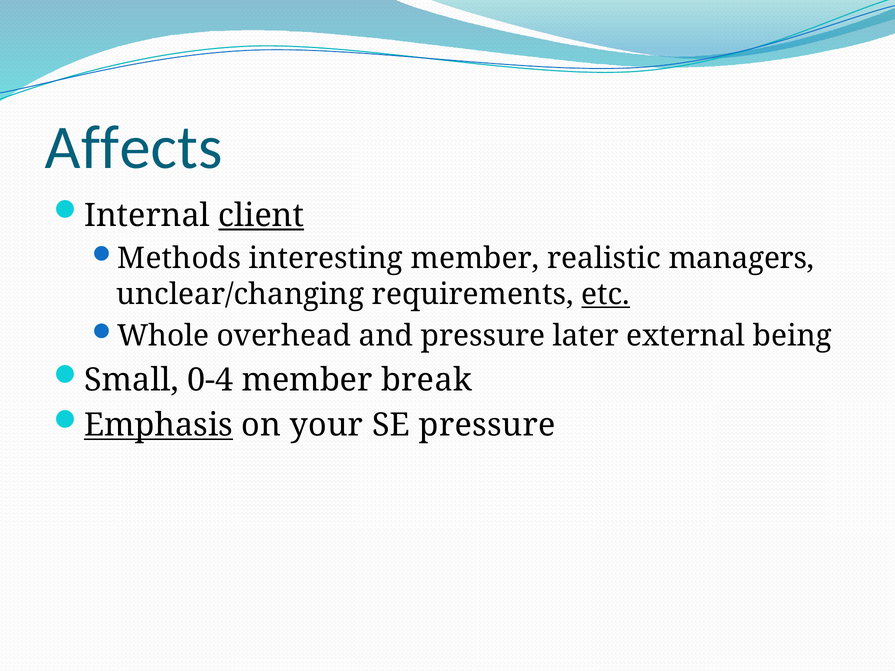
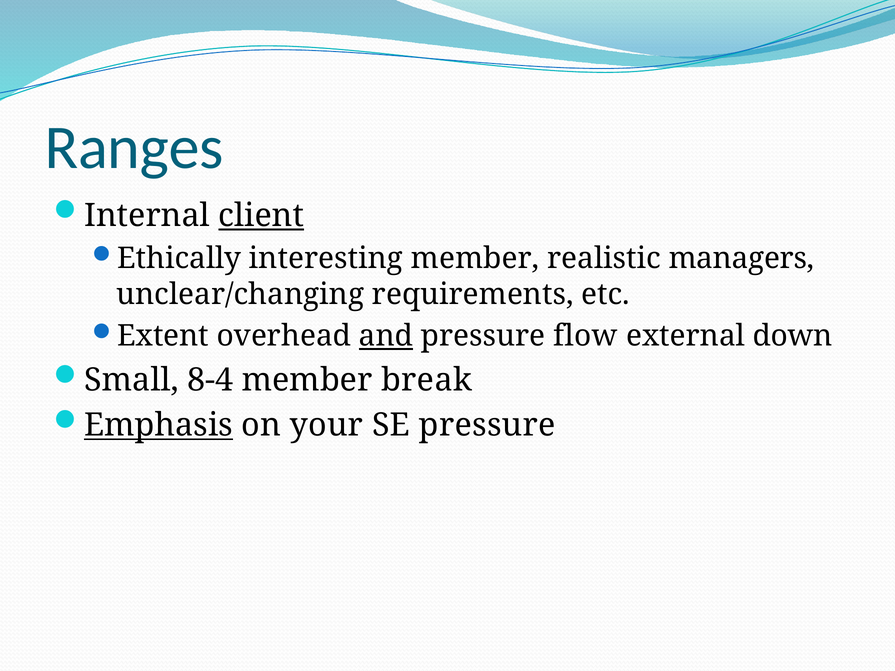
Affects: Affects -> Ranges (134, 148)
Methods: Methods -> Ethically (179, 259)
etc underline: present -> none (606, 294)
Whole: Whole -> Extent (163, 336)
and underline: none -> present (386, 336)
later: later -> flow (585, 336)
being: being -> down (793, 336)
0-4: 0-4 -> 8-4 (210, 380)
